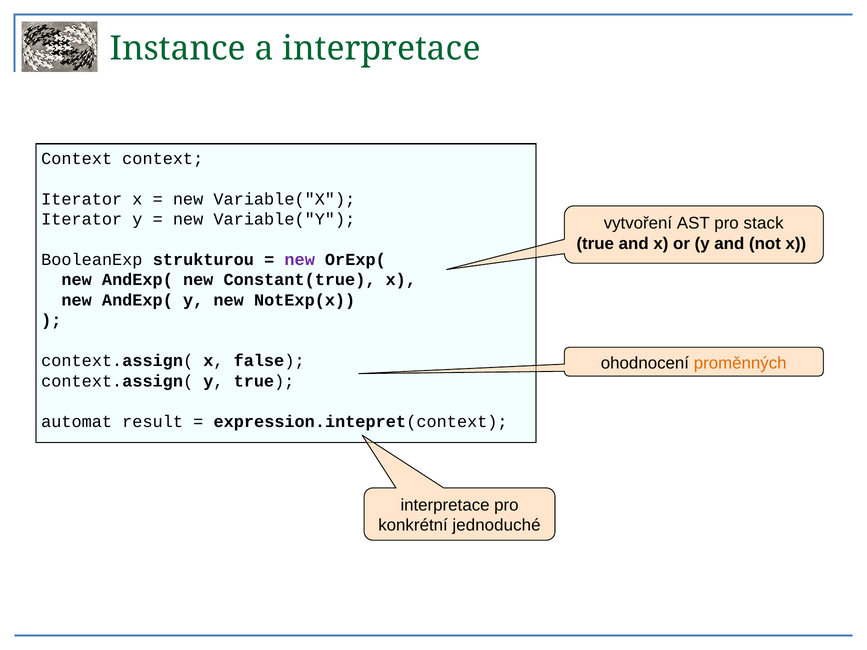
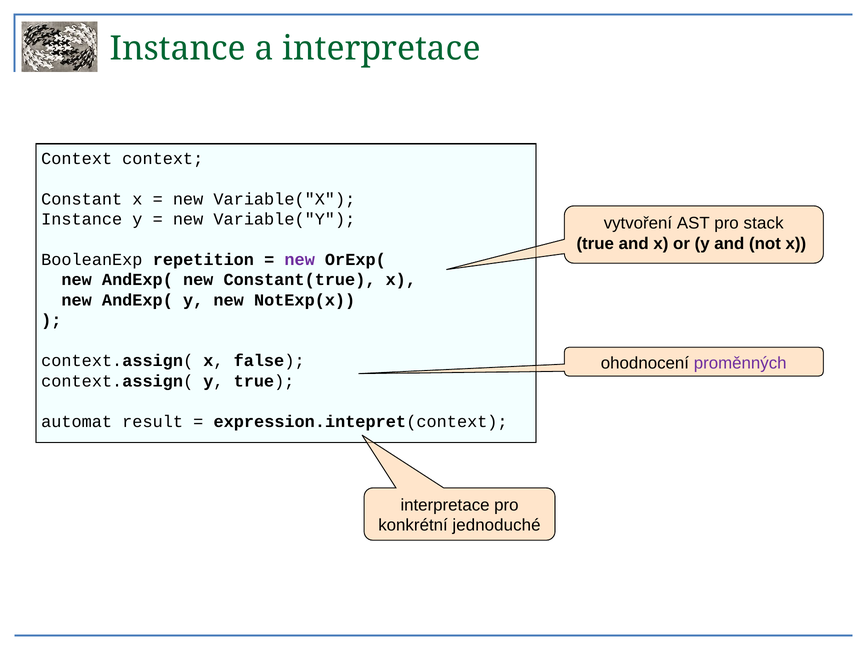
Iterator: Iterator -> Constant (82, 199)
Iterator: Iterator -> Instance (82, 219)
strukturou: strukturou -> repetition (203, 260)
proměnných colour: orange -> purple (740, 363)
